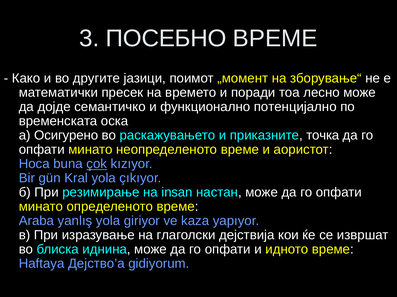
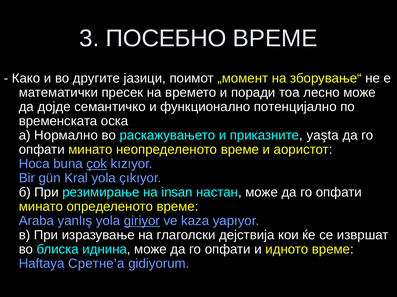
Осигурено: Осигурено -> Нормално (66, 136)
точка: точка -> yaşta (323, 136)
giriyor underline: none -> present (142, 221)
Дејство’a: Дејство’a -> Сретне’a (96, 264)
